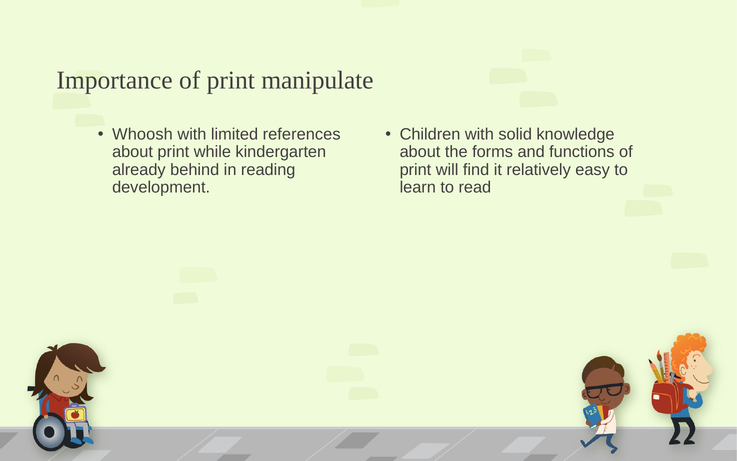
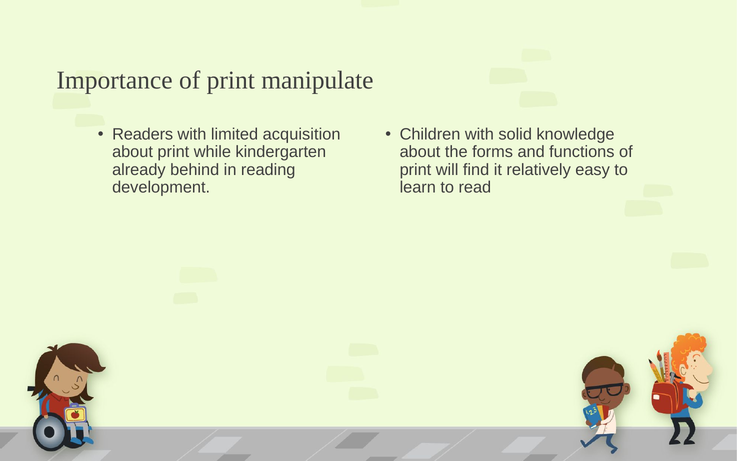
Whoosh: Whoosh -> Readers (143, 134)
references: references -> acquisition (302, 134)
